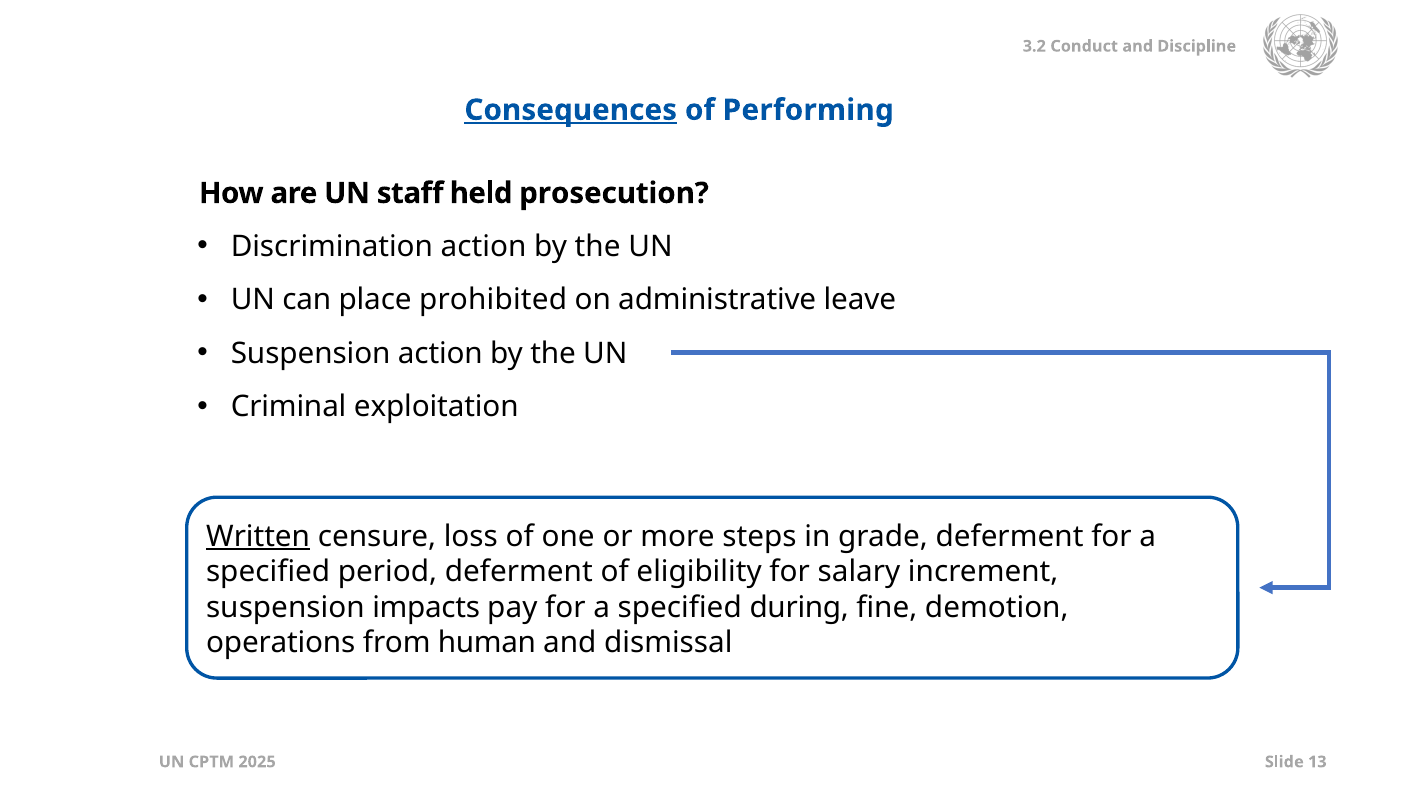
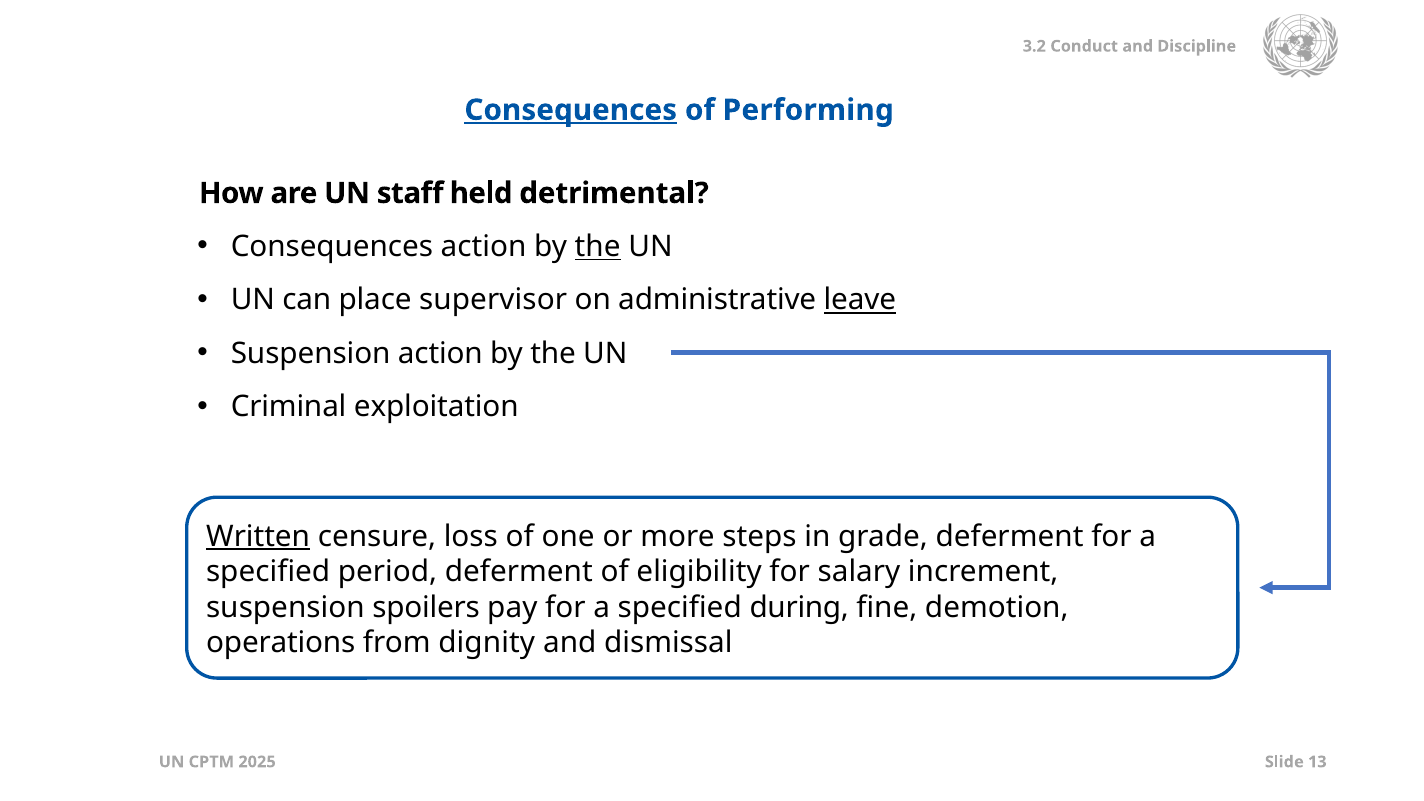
prosecution: prosecution -> detrimental (614, 193)
Discrimination: Discrimination -> Consequences (332, 247)
the underline: none -> present (598, 247)
prohibited: prohibited -> supervisor (493, 300)
leave underline: none -> present (860, 300)
impacts: impacts -> spoilers (426, 607)
human: human -> dignity (487, 643)
